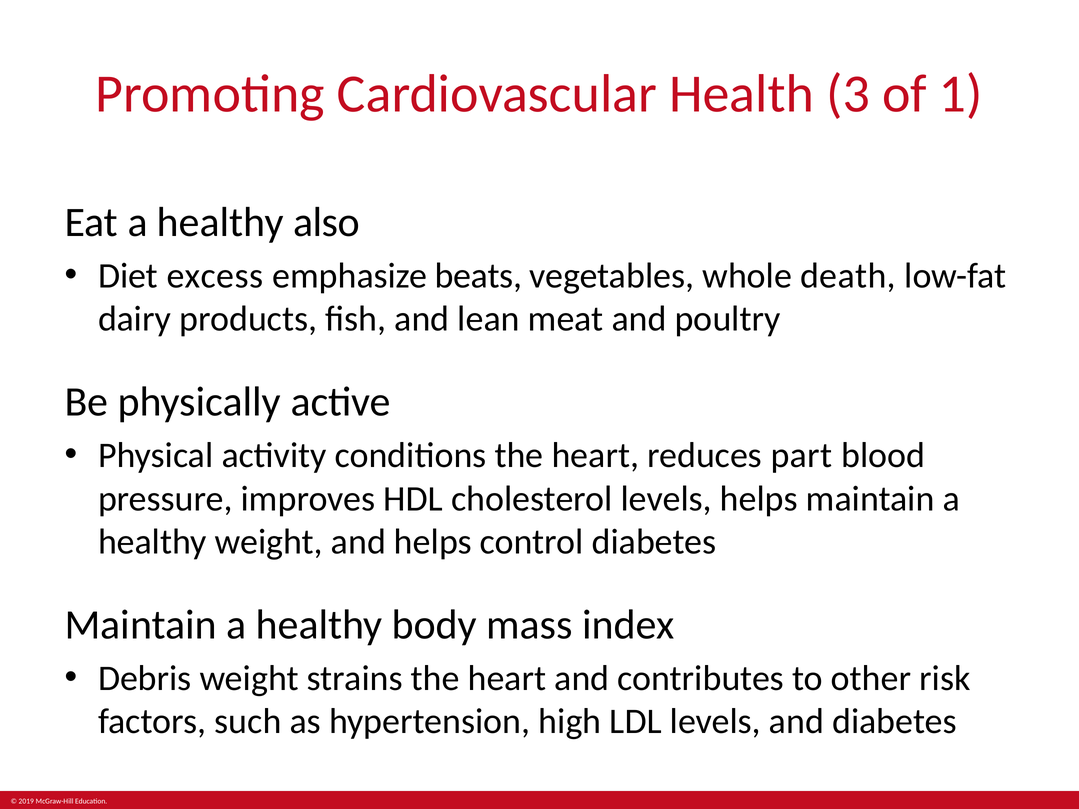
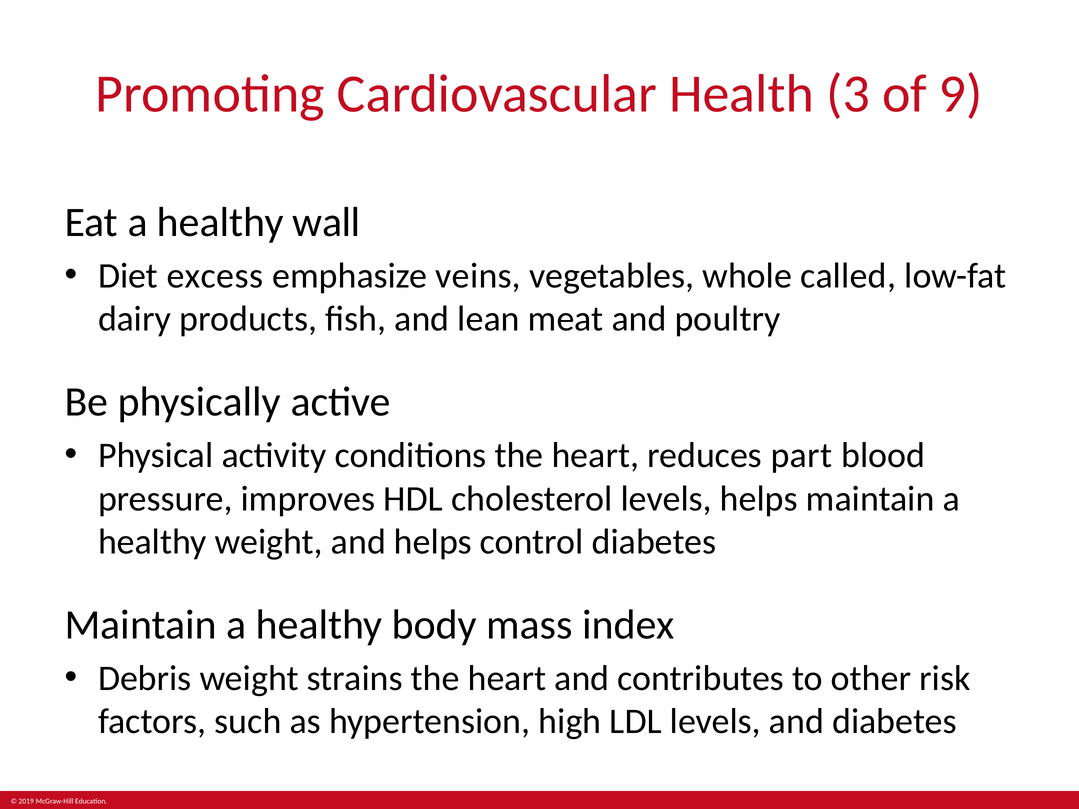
1: 1 -> 9 (961, 94)
also: also -> wall (327, 222)
beats: beats -> veins (478, 276)
death: death -> called (848, 276)
